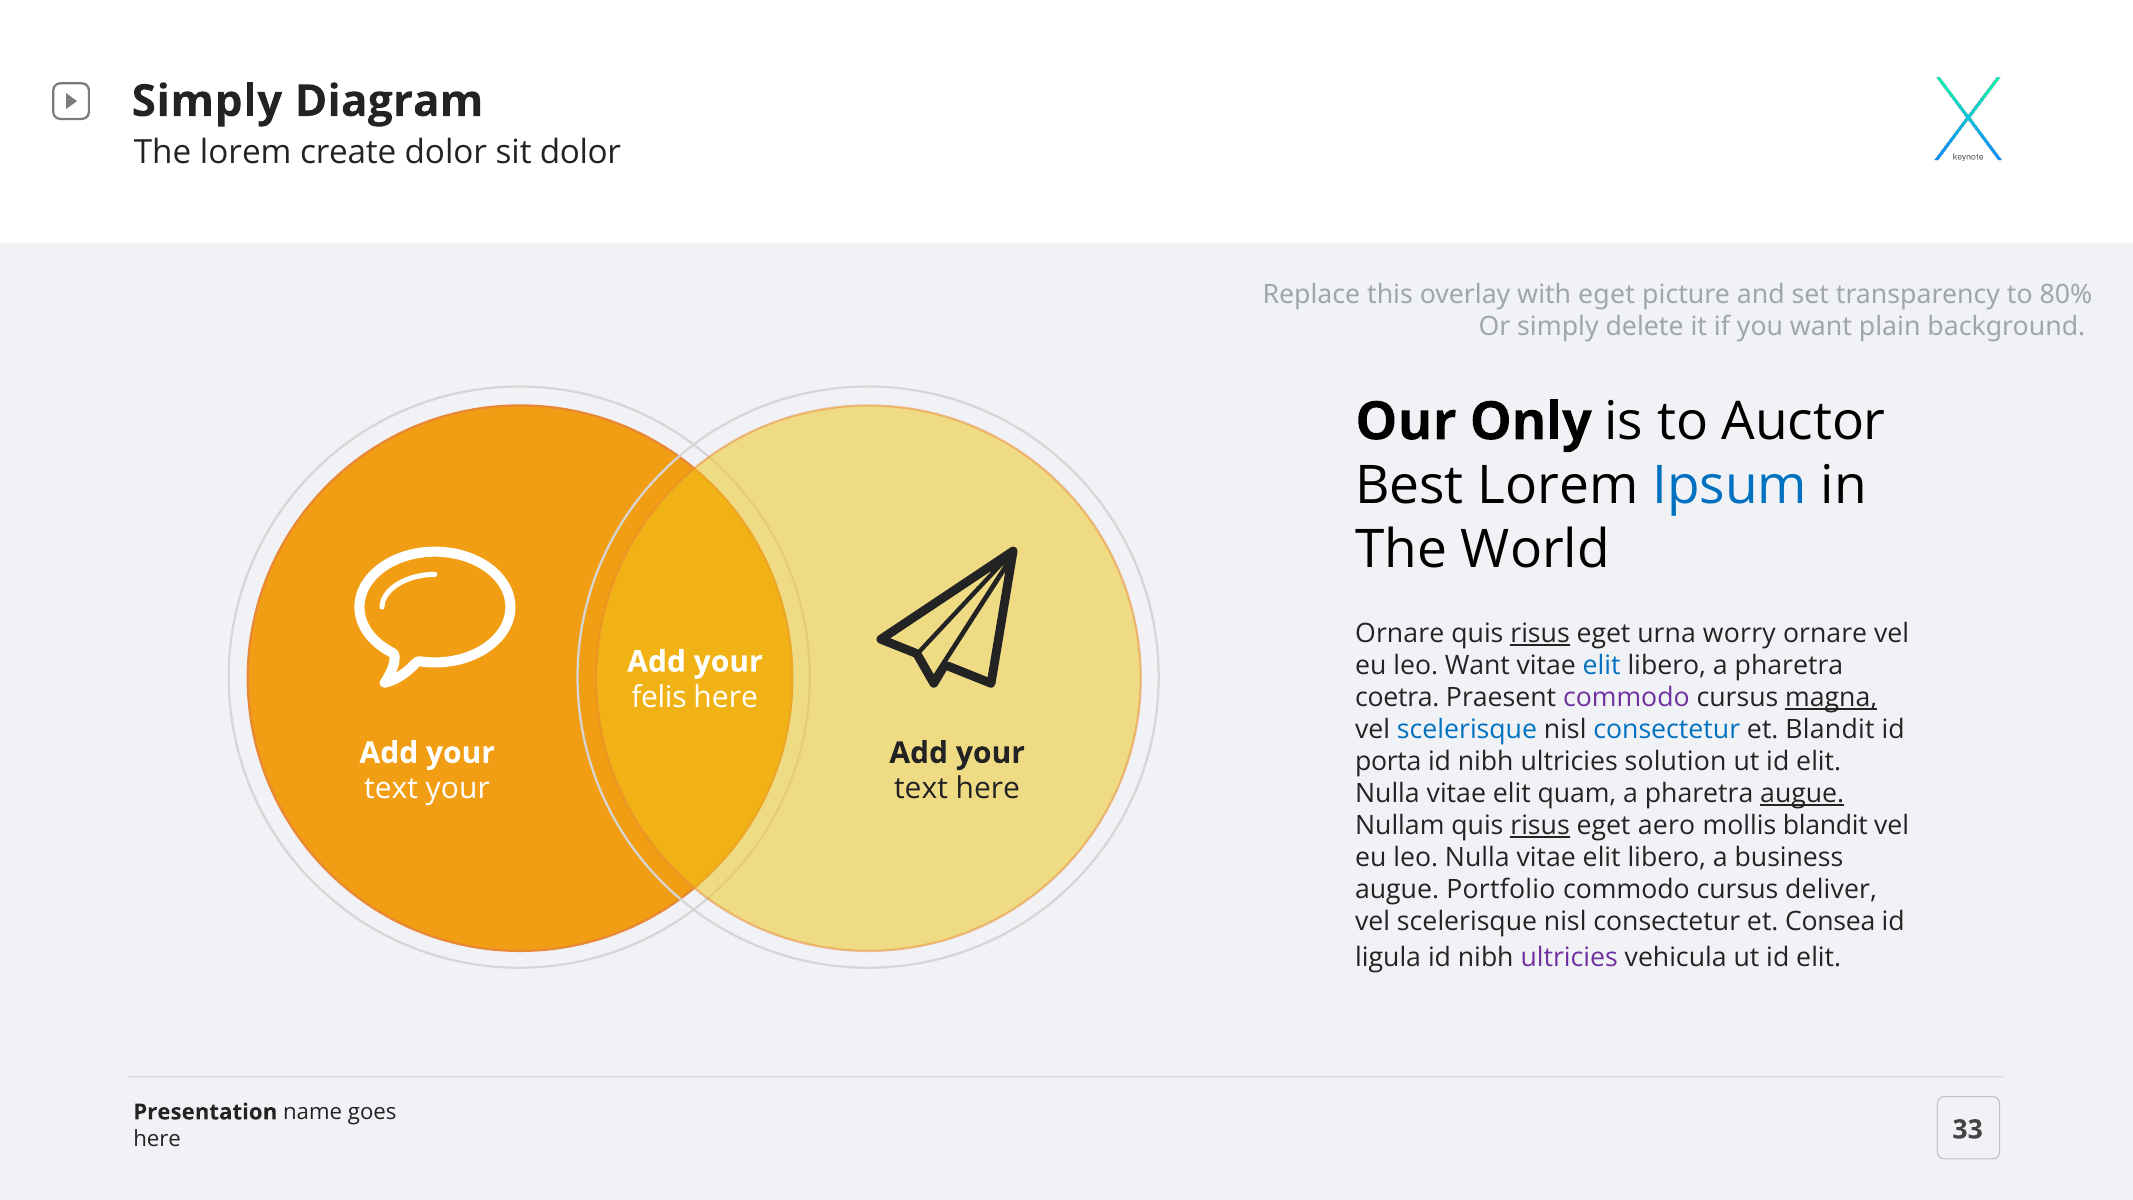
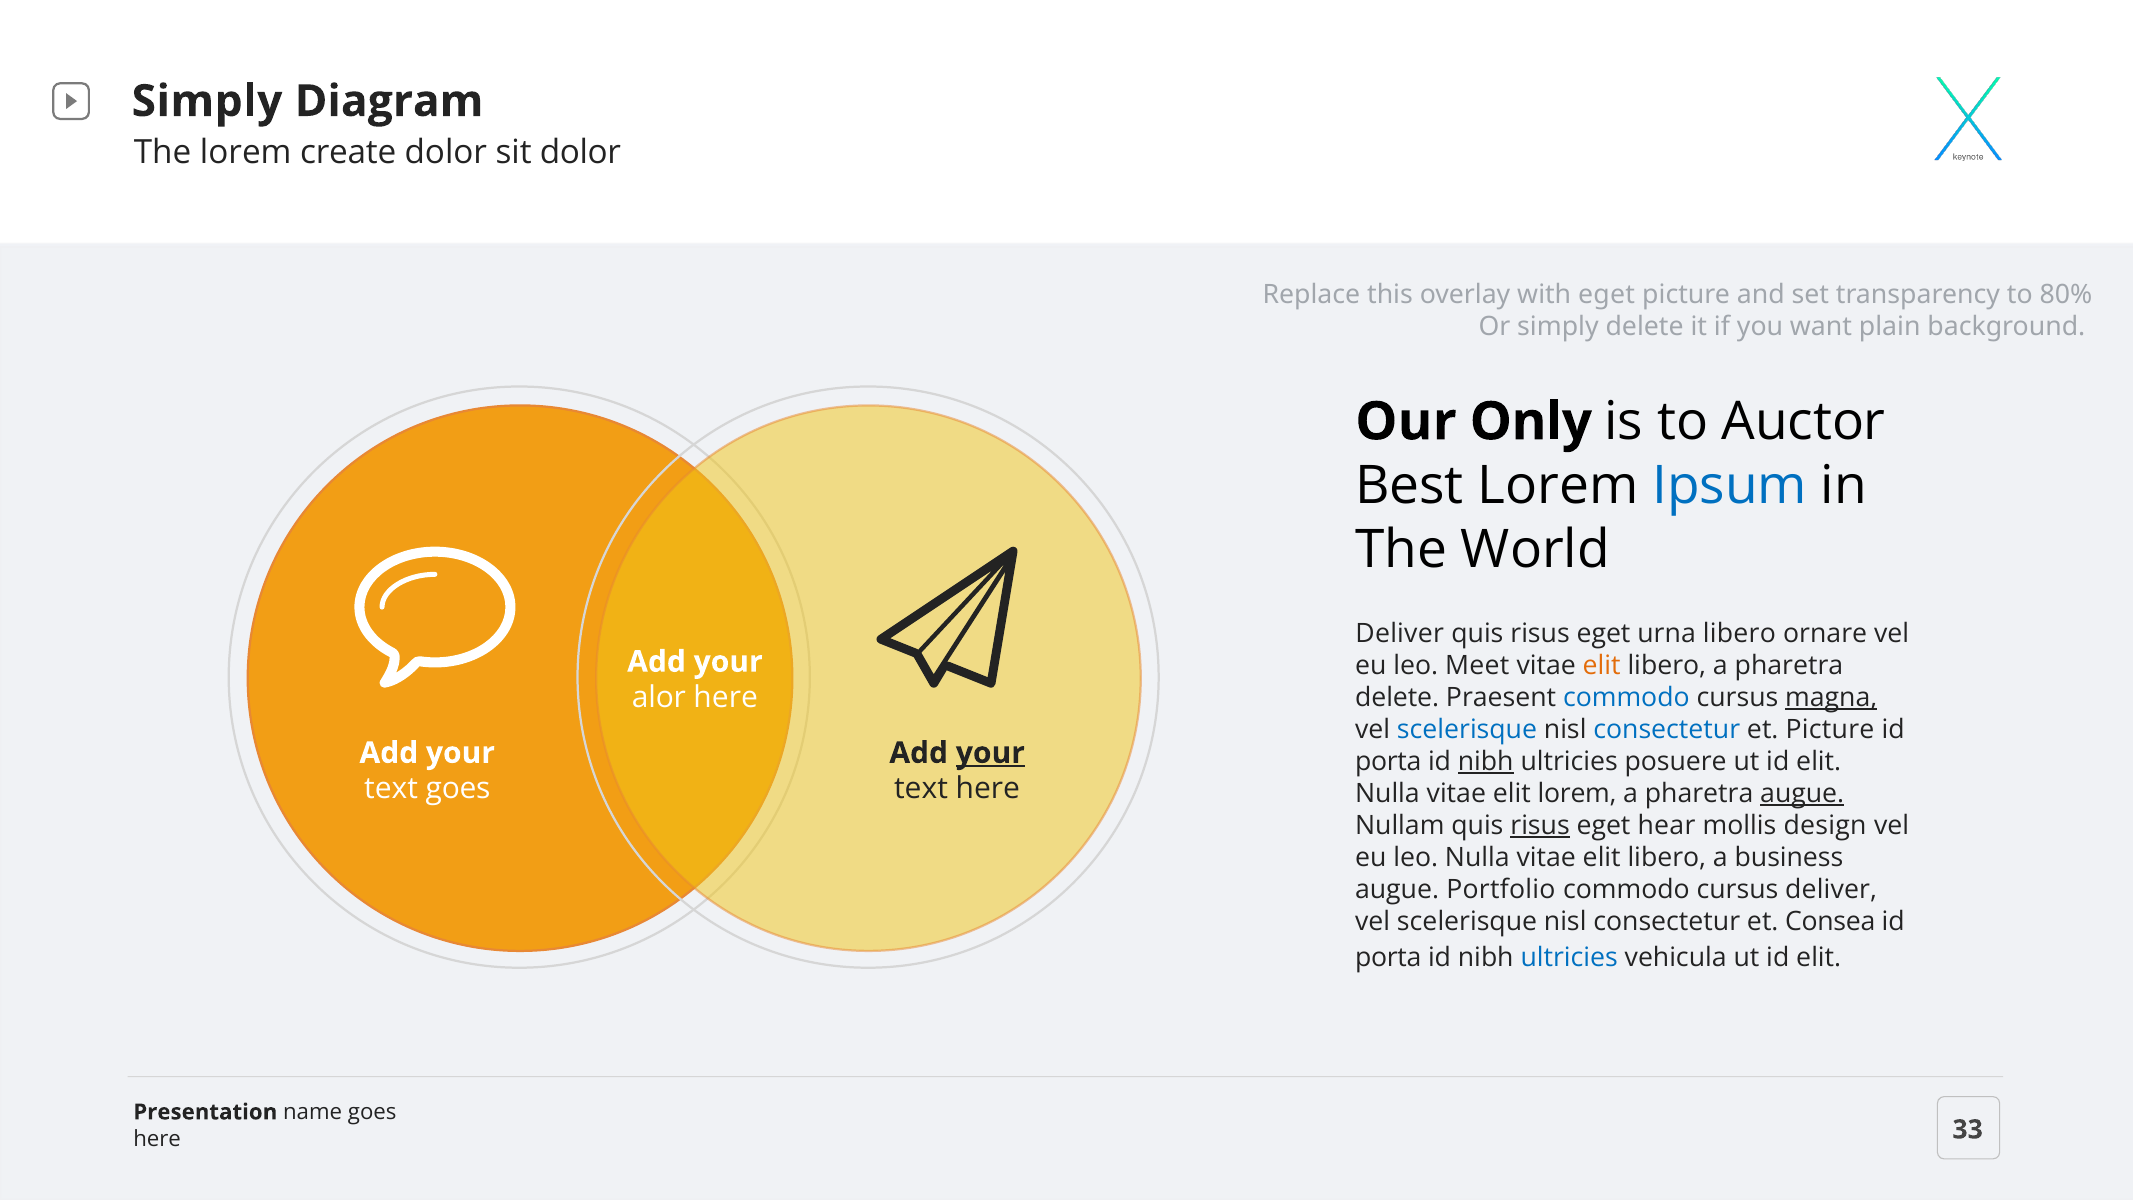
Ornare: Ornare -> Deliver (1400, 633)
risus underline: present -> none (1540, 633)
urna worry: worry -> libero (1739, 633)
leo Want: Want -> Meet (1477, 665)
elit colour: blue -> orange (1602, 665)
felis: felis -> alor (659, 698)
coetra: coetra -> delete (1397, 697)
commodo colour: purple -> blue (1626, 697)
et Blandit: Blandit -> Picture (1830, 729)
your underline: none -> present (990, 753)
nibh underline: none -> present (1486, 761)
solution: solution -> posuere (1676, 761)
text your: your -> goes (458, 789)
elit quam: quam -> lorem (1577, 793)
aero: aero -> hear (1667, 825)
mollis blandit: blandit -> design (1825, 825)
ligula: ligula -> porta (1388, 958)
ultricies colour: purple -> blue (1569, 958)
